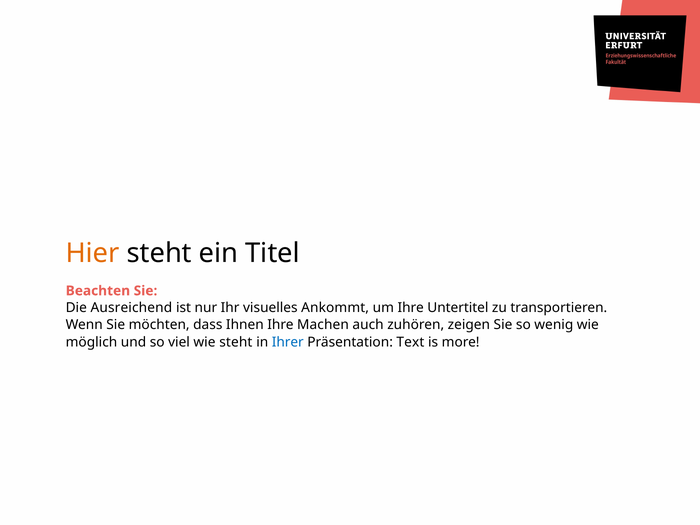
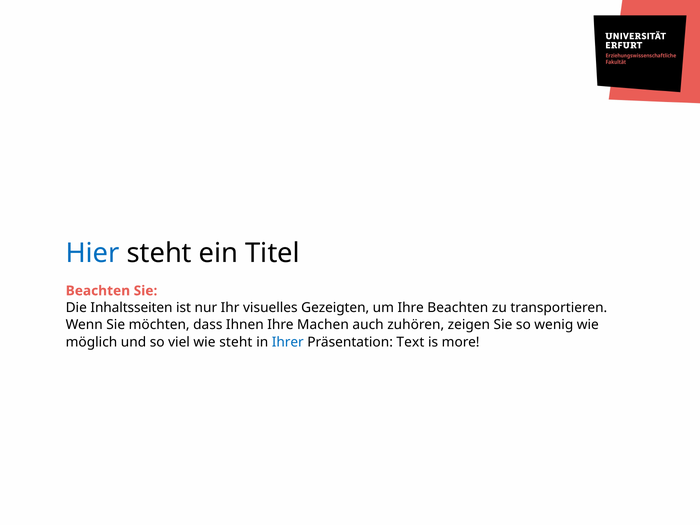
Hier colour: orange -> blue (93, 253)
Ausreichend: Ausreichend -> Inhaltsseiten (131, 308)
Ankommt: Ankommt -> Gezeigten (335, 308)
Ihre Untertitel: Untertitel -> Beachten (458, 308)
